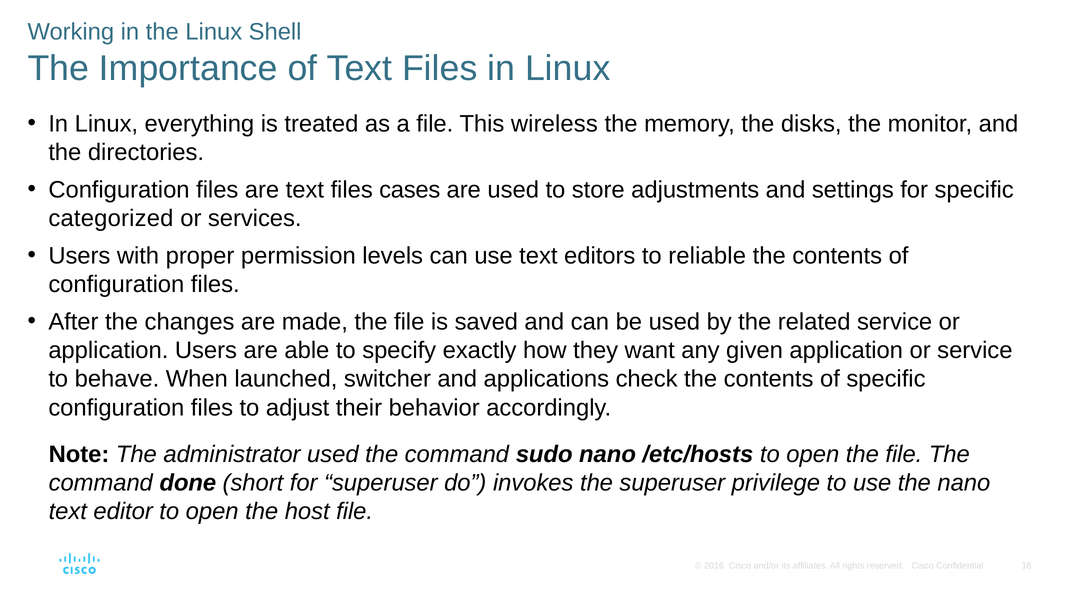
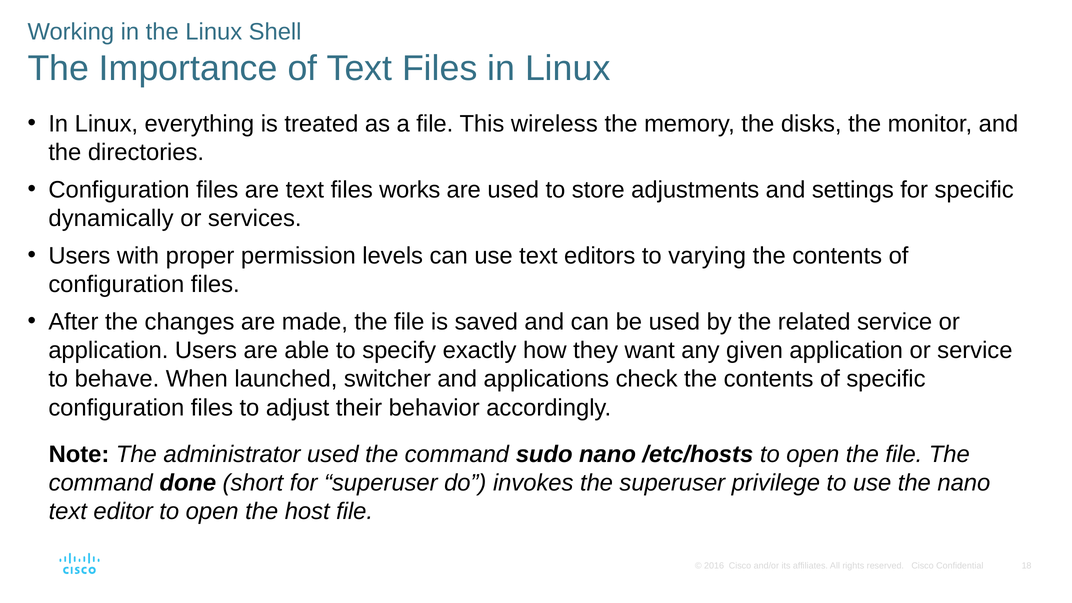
cases: cases -> works (410, 190)
categorized: categorized -> dynamically (111, 218)
reliable: reliable -> varying (707, 256)
